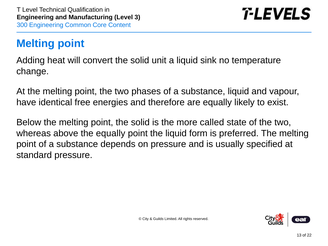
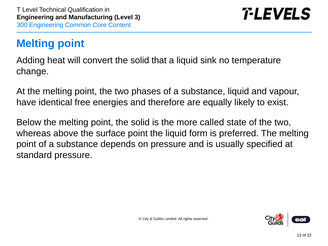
unit: unit -> that (159, 60)
the equally: equally -> surface (111, 133)
